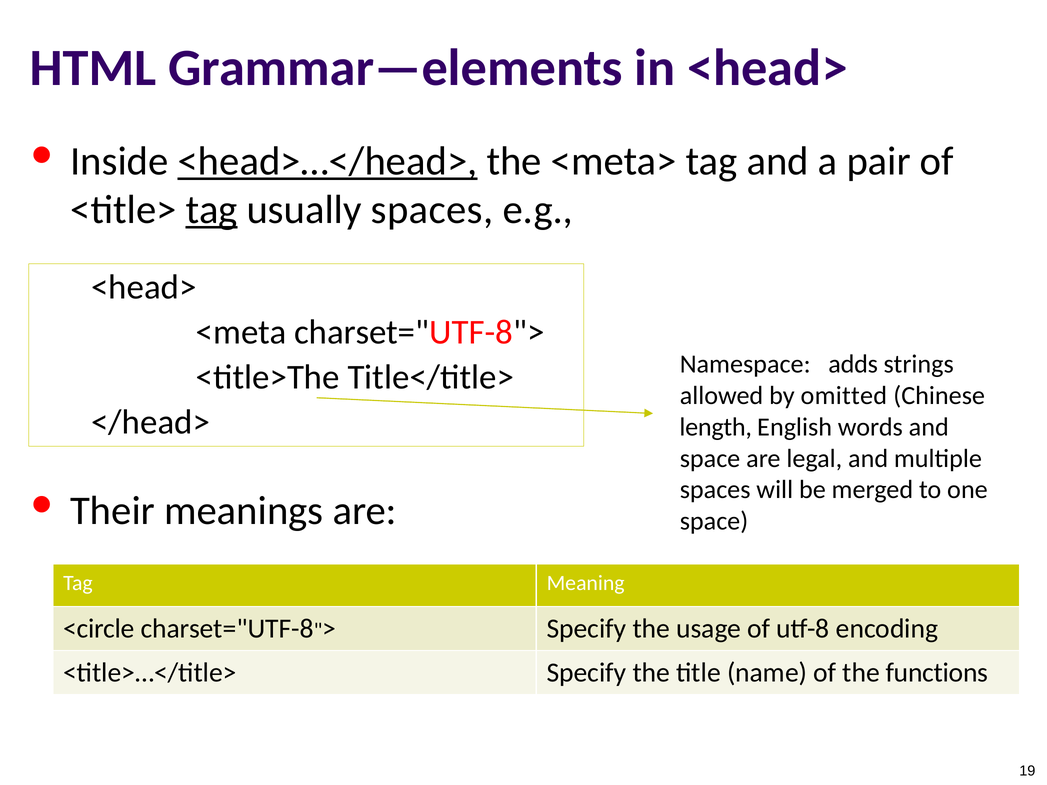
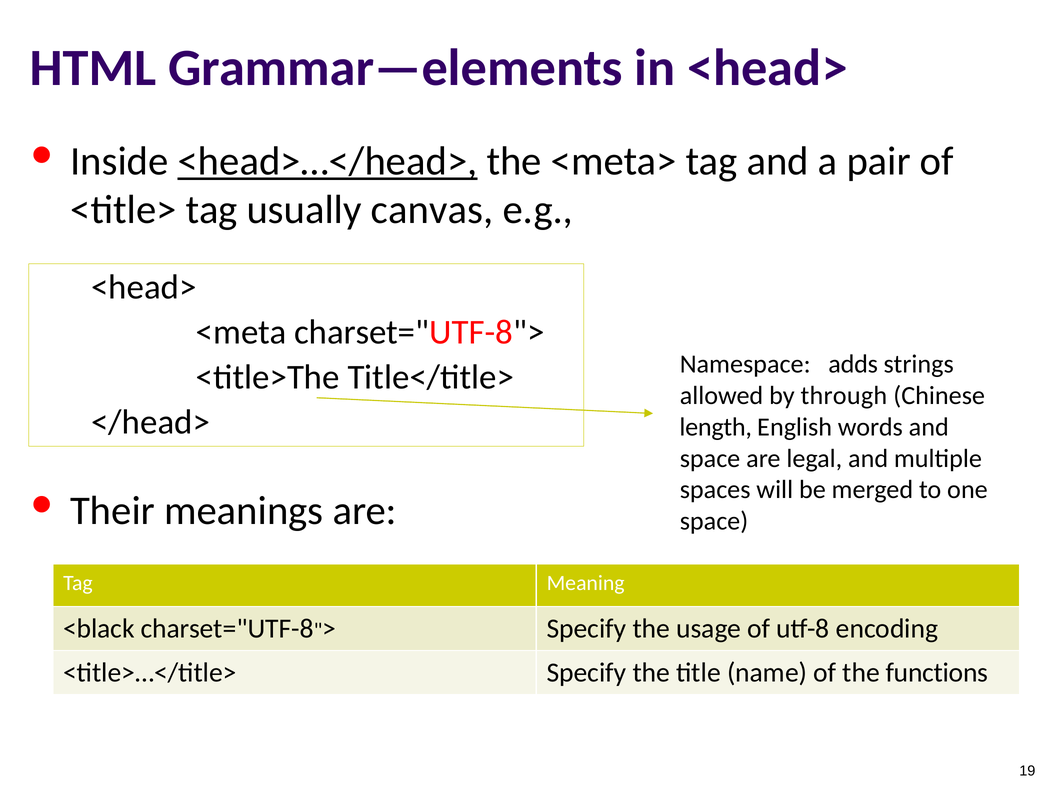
tag underline: present -> none (212, 210)
usually spaces: spaces -> canvas (432, 210)
omitted: omitted -> through (844, 396)
<circle: <circle -> <black (99, 629)
